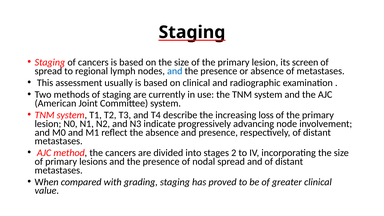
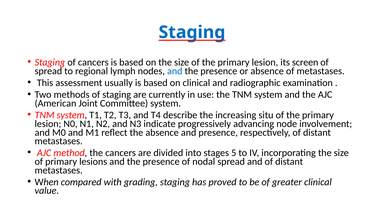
Staging colour: black -> blue (192, 32)
loss: loss -> situ (266, 115)
2: 2 -> 5 (234, 153)
